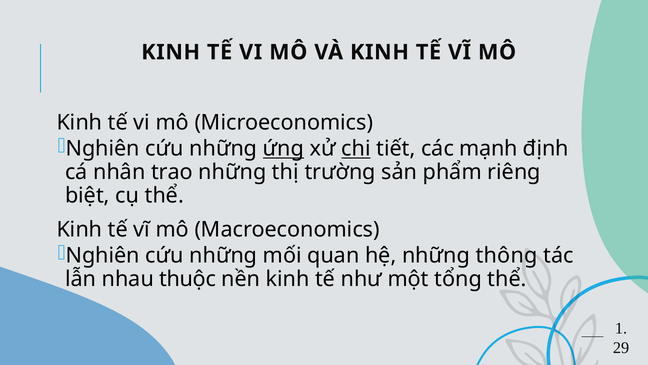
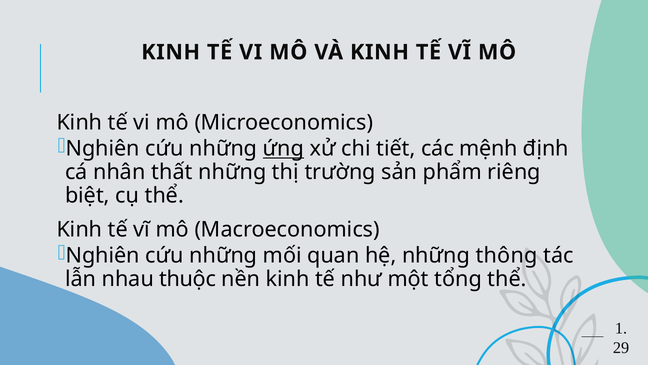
chi underline: present -> none (356, 148)
mạnh: mạnh -> mệnh (488, 148)
trao: trao -> thất (172, 172)
